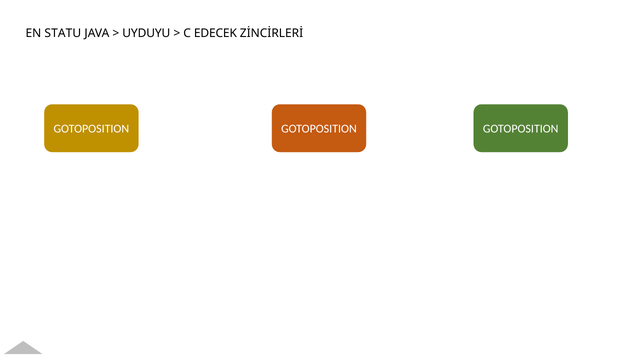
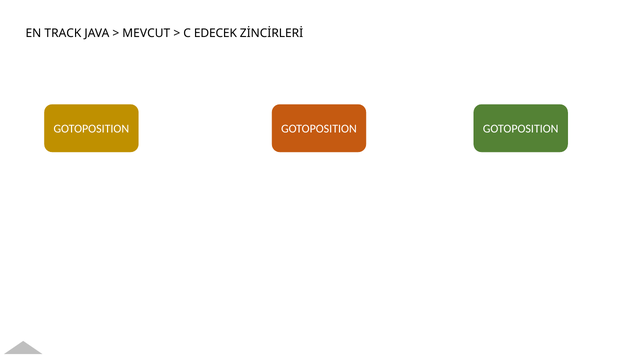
STATU: STATU -> TRACK (63, 33)
UYDUYU: UYDUYU -> MEVCUT (146, 33)
